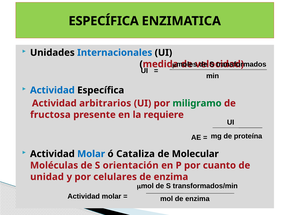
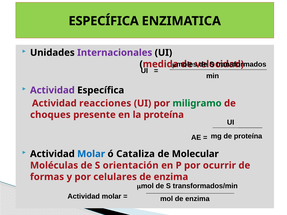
Internacionales colour: blue -> purple (115, 53)
Actividad colour: blue -> purple (52, 90)
arbitrarios: arbitrarios -> reacciones (105, 103)
fructosa: fructosa -> choques (50, 115)
la requiere: requiere -> proteína (164, 115)
cuanto: cuanto -> ocurrir (219, 166)
unidad: unidad -> formas (47, 177)
